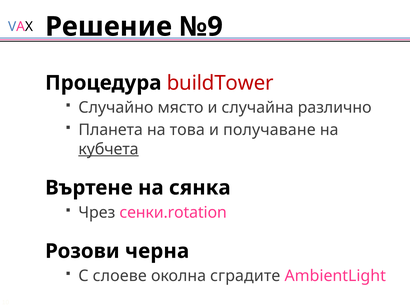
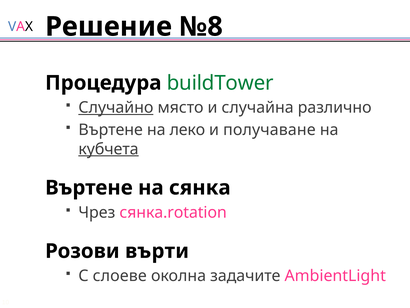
№9: №9 -> №8 (201, 27)
buildTower colour: red -> green (220, 83)
Случайно underline: none -> present (116, 107)
Планета: Планета -> Въртене (111, 130)
това: това -> леко (187, 130)
сенки.rotation: сенки.rotation -> сянка.rotation (173, 212)
черна: черна -> върти (157, 251)
сградите: сградите -> задачите (245, 275)
